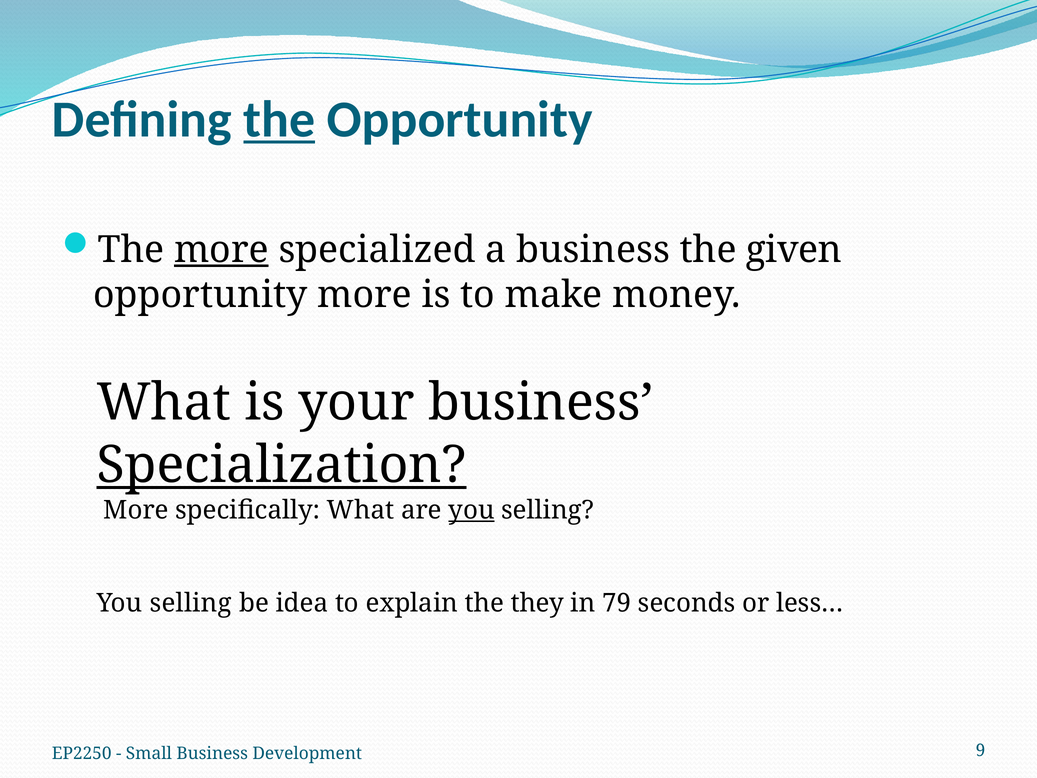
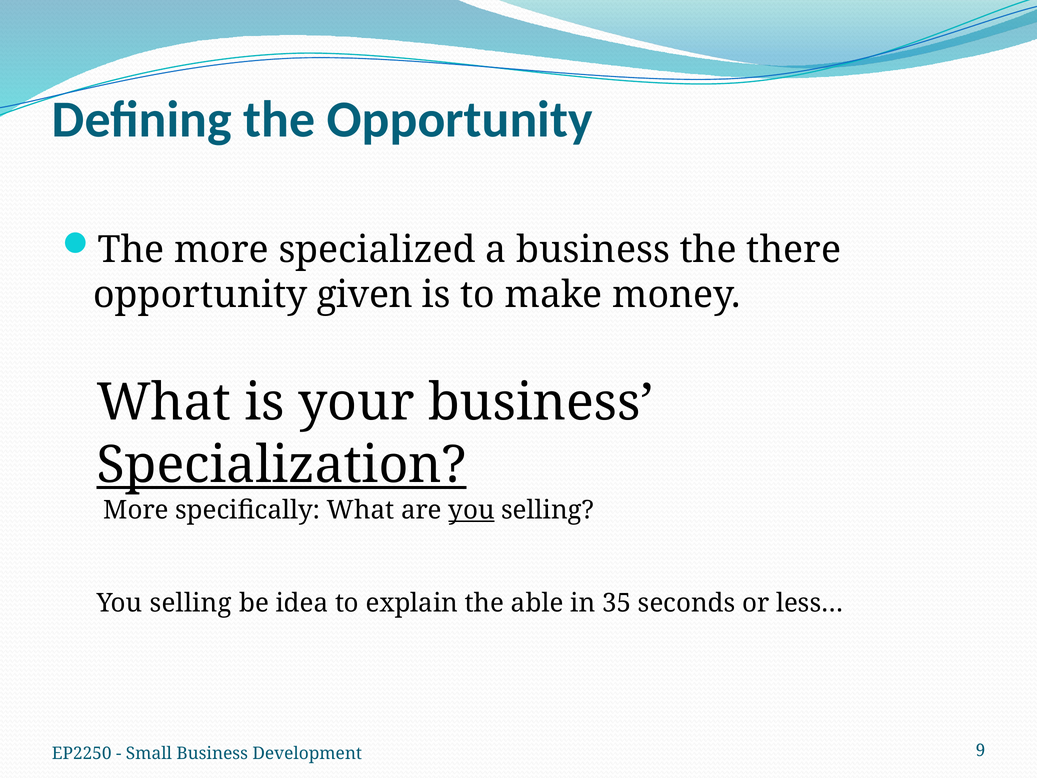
the underline: present -> none (279, 120)
more underline: present -> none (221, 250)
given: given -> there (794, 250)
opportunity more: more -> given (365, 295)
they: they -> able (537, 603)
79: 79 -> 35 (617, 603)
